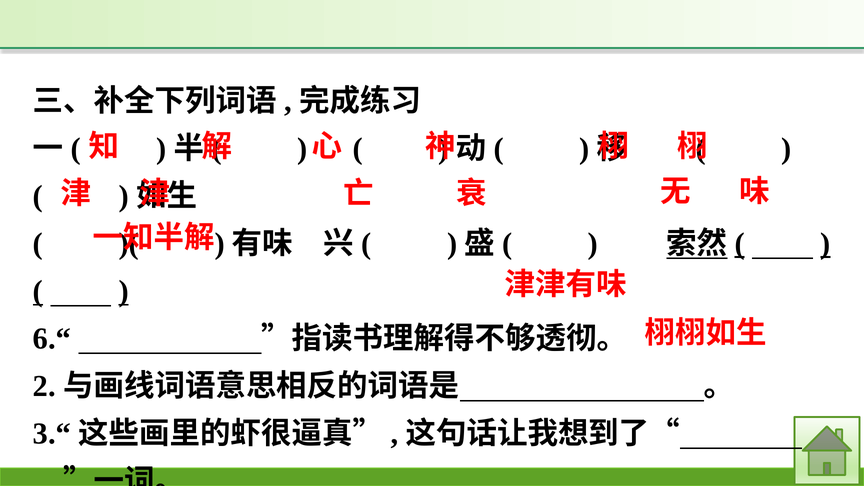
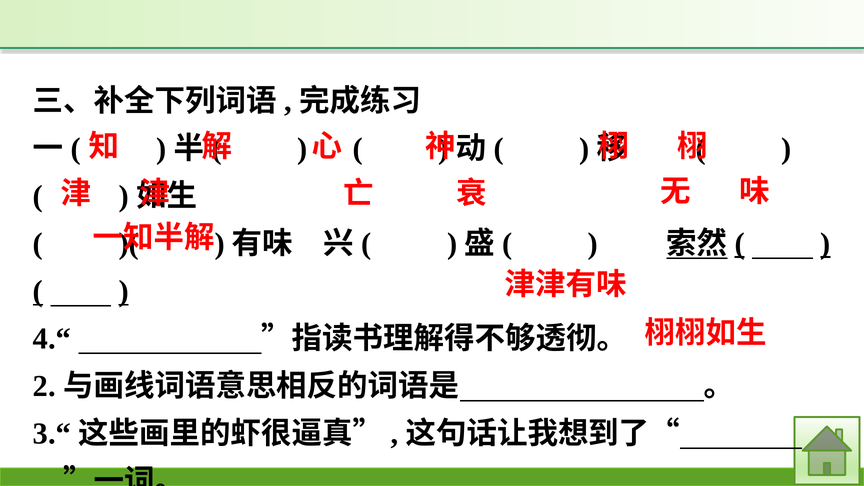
6.“: 6.“ -> 4.“ (52, 339)
